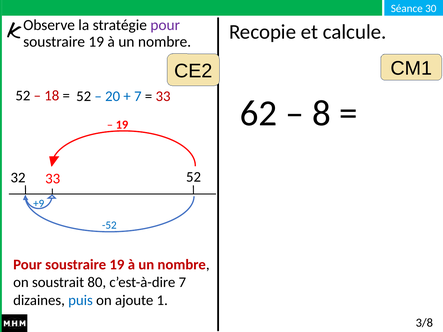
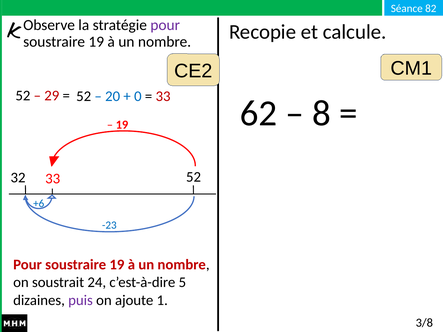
30: 30 -> 82 (431, 9)
18: 18 -> 29 (52, 96)
7: 7 -> 0 (138, 96)
+9: +9 -> +6 (39, 204)
-52: -52 -> -23 (109, 226)
80: 80 -> 24 (97, 283)
c’est-à-dire 7: 7 -> 5 (182, 283)
puis colour: blue -> purple (81, 300)
